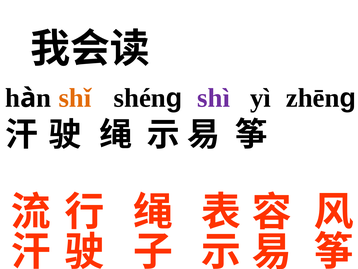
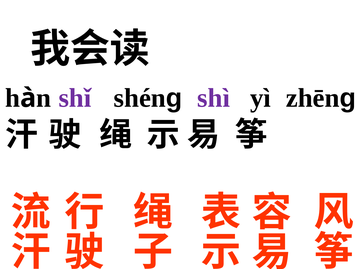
shǐ colour: orange -> purple (75, 98)
